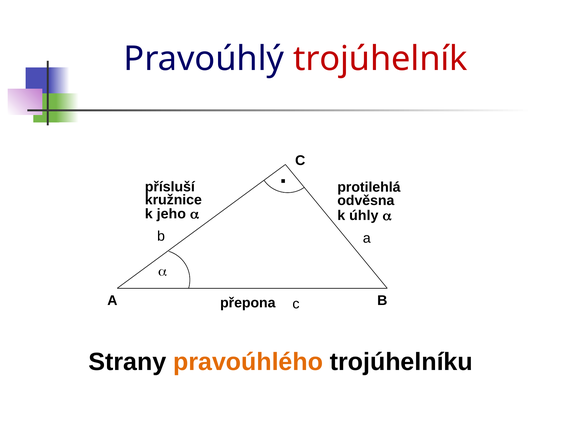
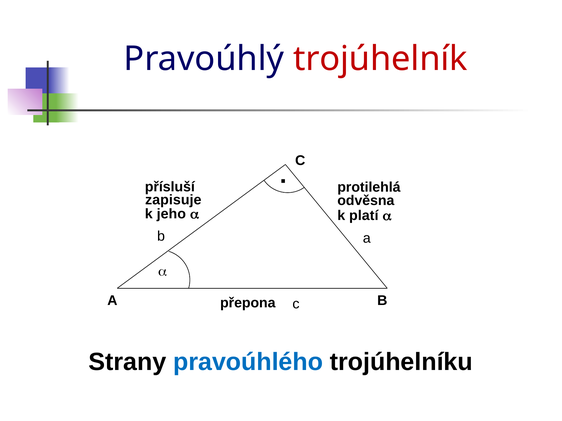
kružnice: kružnice -> zapisuje (173, 200)
úhly: úhly -> platí (364, 216)
pravoúhlého colour: orange -> blue (248, 362)
